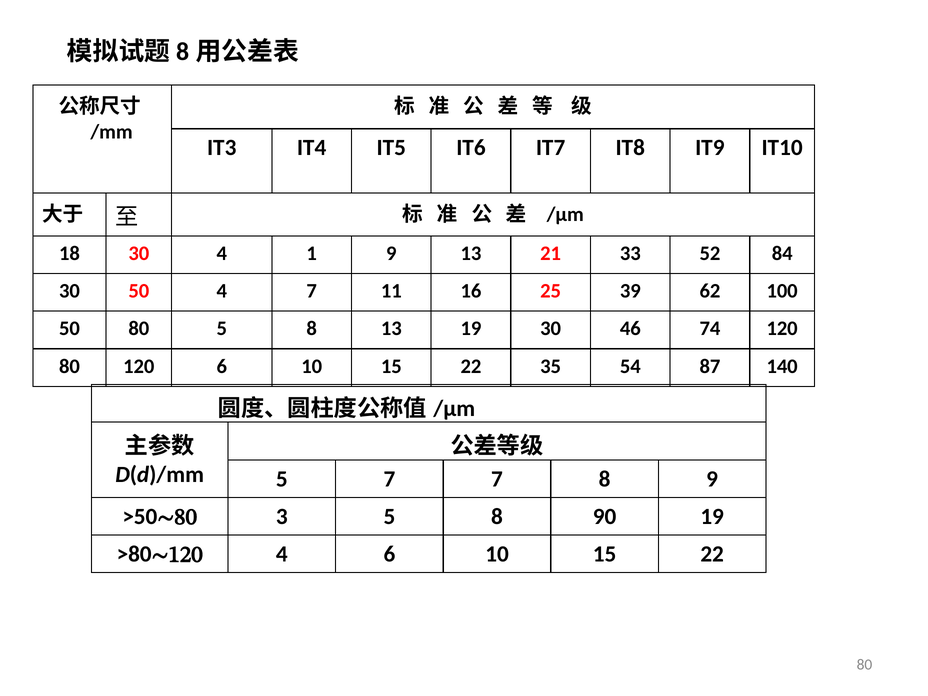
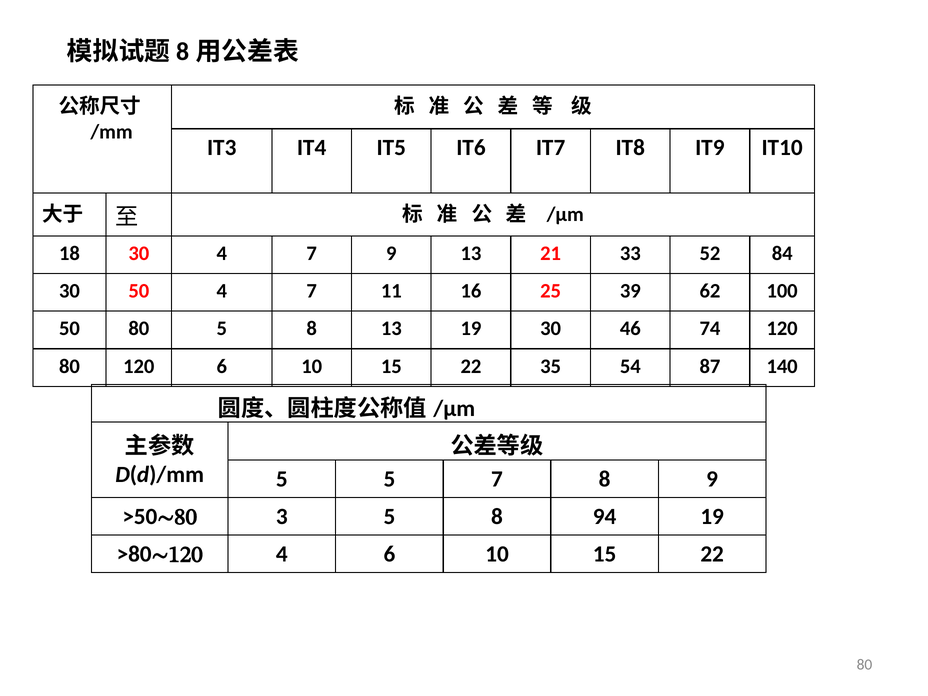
30 4 1: 1 -> 7 (312, 253)
5 7: 7 -> 5 (389, 479)
90: 90 -> 94 (605, 517)
